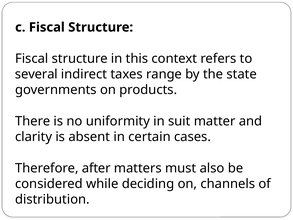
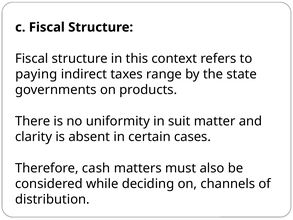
several: several -> paying (36, 74)
after: after -> cash (96, 168)
